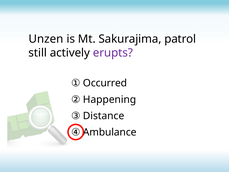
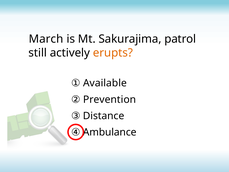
Unzen: Unzen -> March (46, 39)
erupts colour: purple -> orange (113, 53)
Occurred: Occurred -> Available (105, 83)
Happening: Happening -> Prevention (110, 99)
